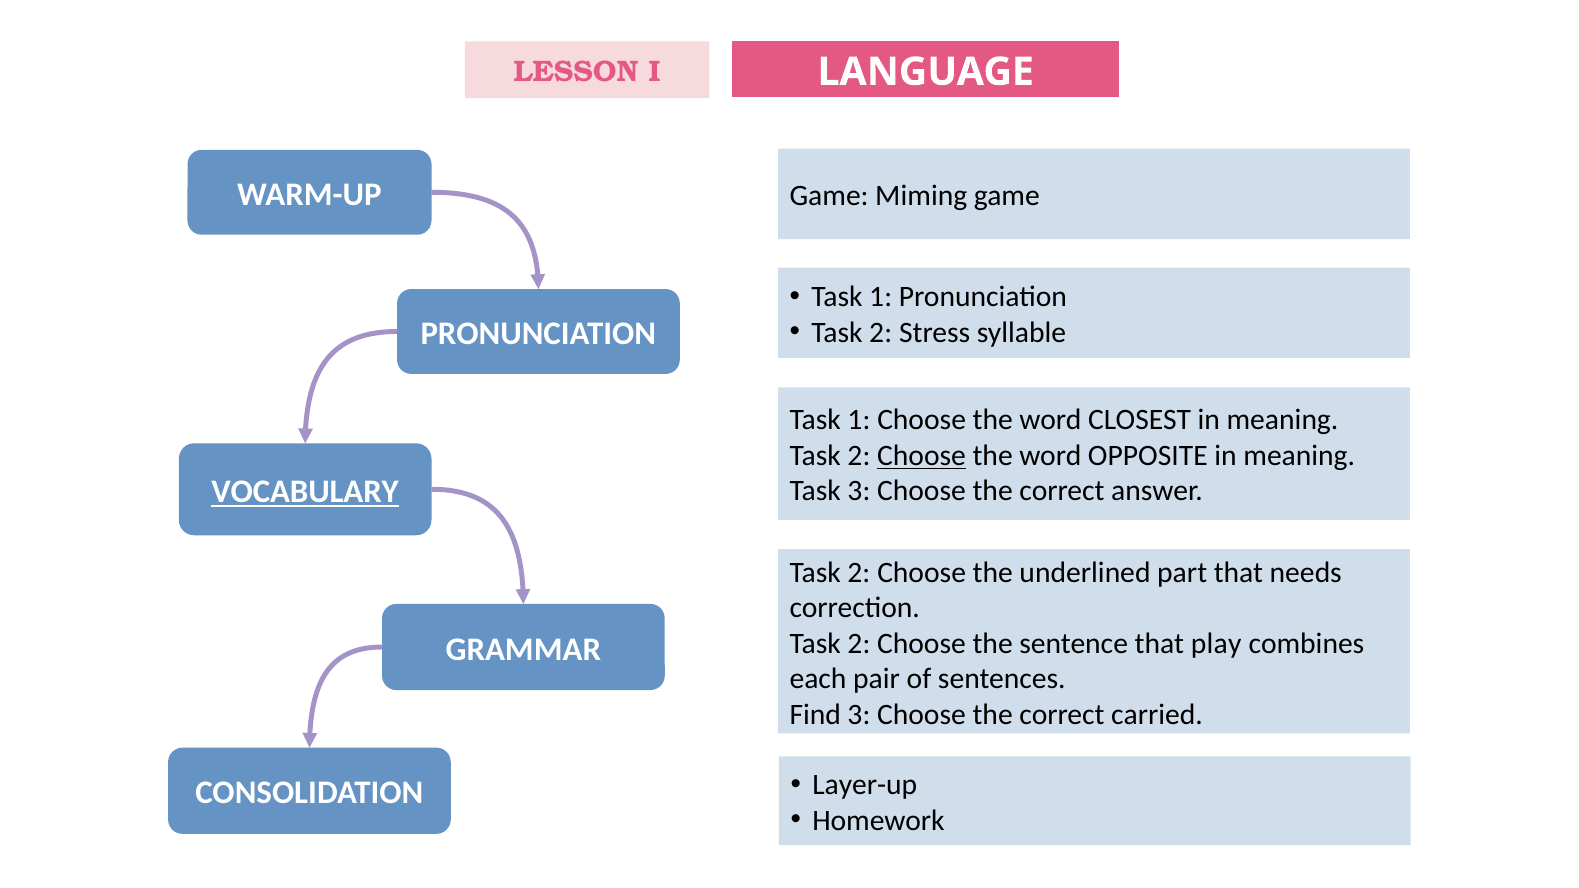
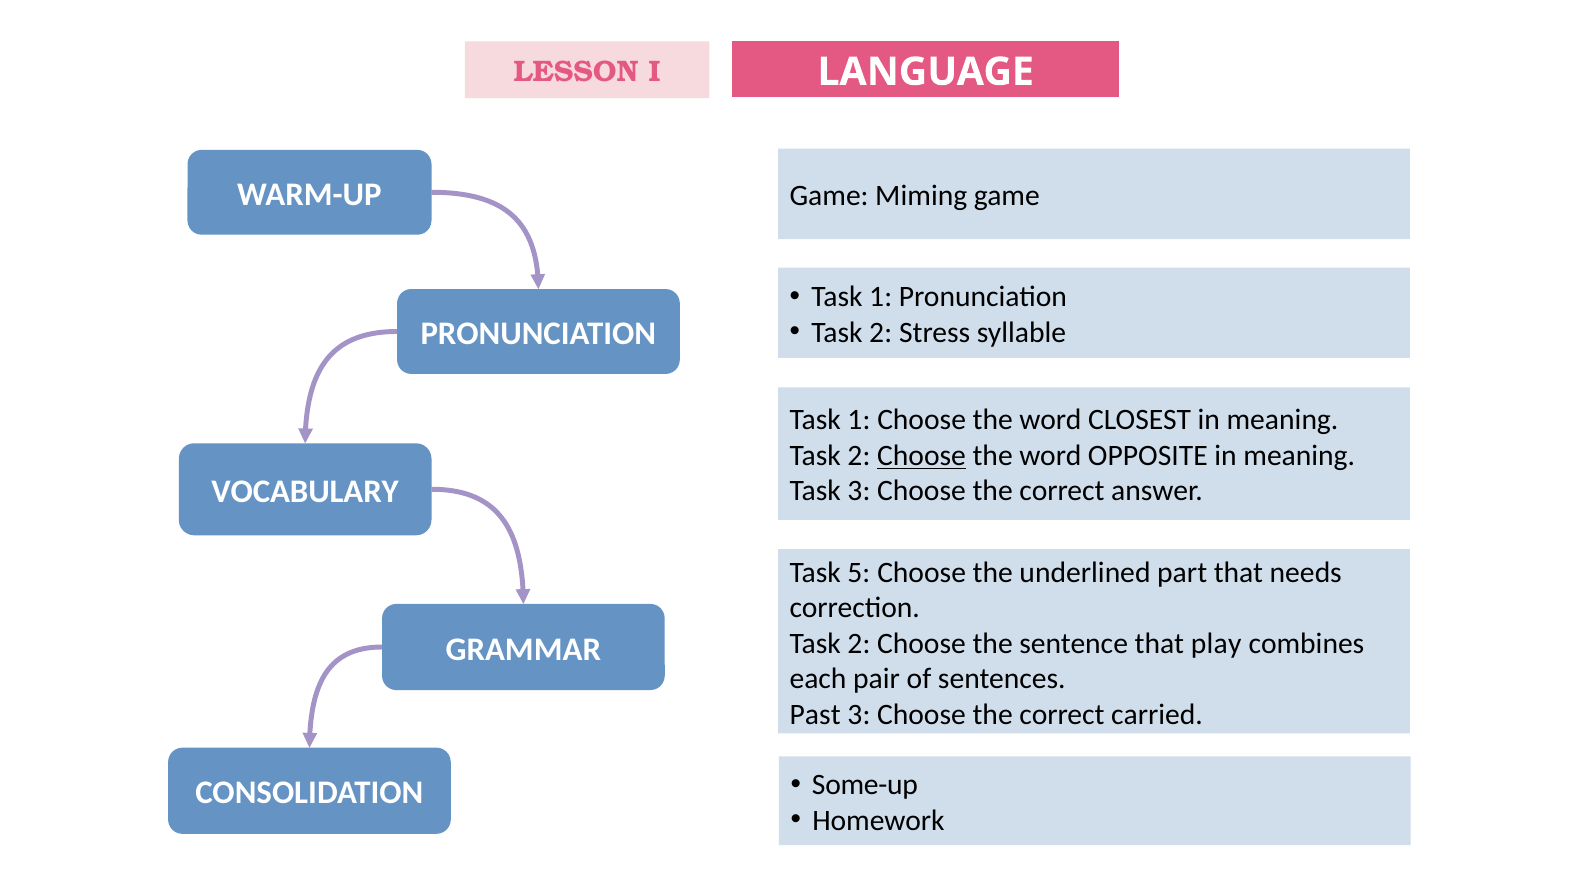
VOCABULARY underline: present -> none (305, 492)
2: 2 -> 5 (859, 572)
Find: Find -> Past (815, 715)
Layer-up: Layer-up -> Some-up (865, 785)
